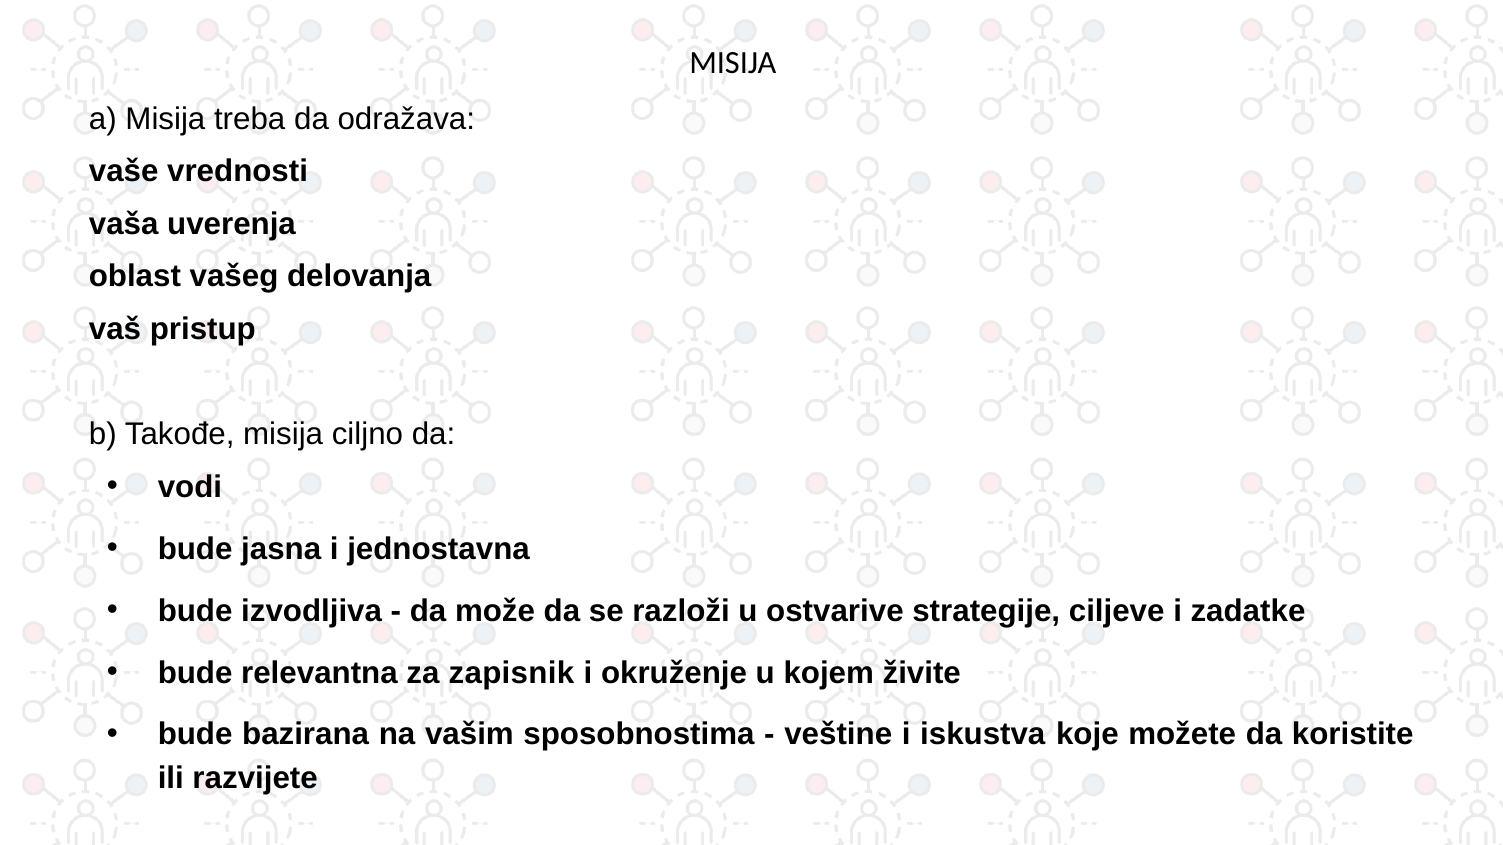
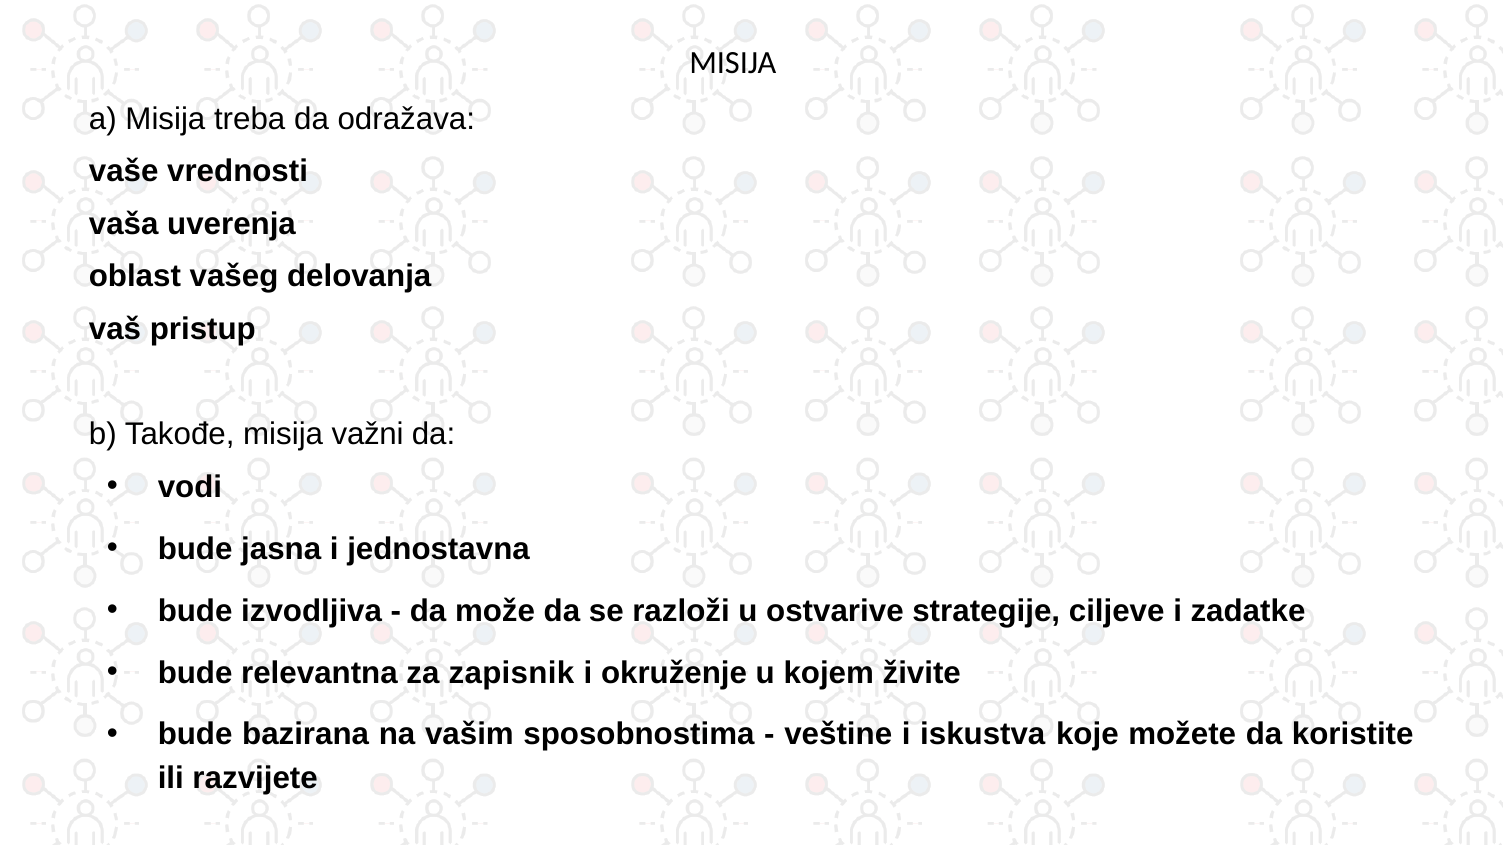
ciljno: ciljno -> važni (368, 435)
